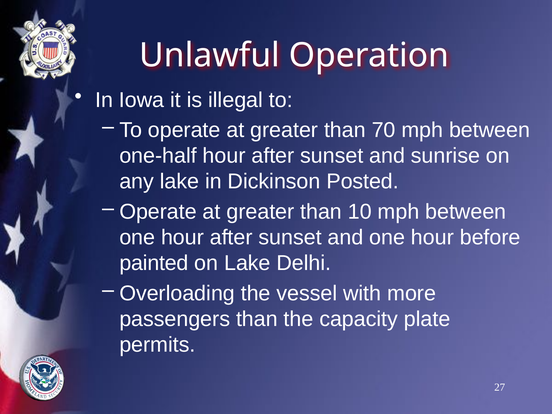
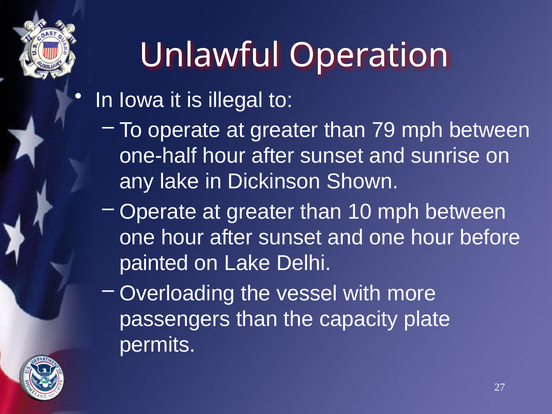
70: 70 -> 79 (384, 130)
Posted: Posted -> Shown (363, 182)
